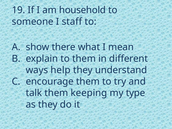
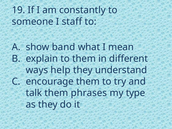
household: household -> constantly (82, 10)
there: there -> band (64, 47)
keeping: keeping -> phrases (89, 93)
